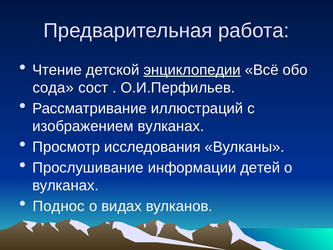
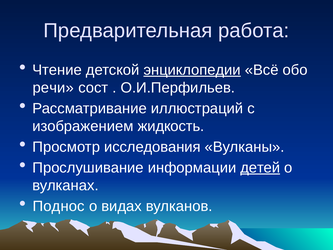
сода: сода -> речи (53, 88)
изображением вулканах: вулканах -> жидкость (171, 126)
детей underline: none -> present (260, 168)
